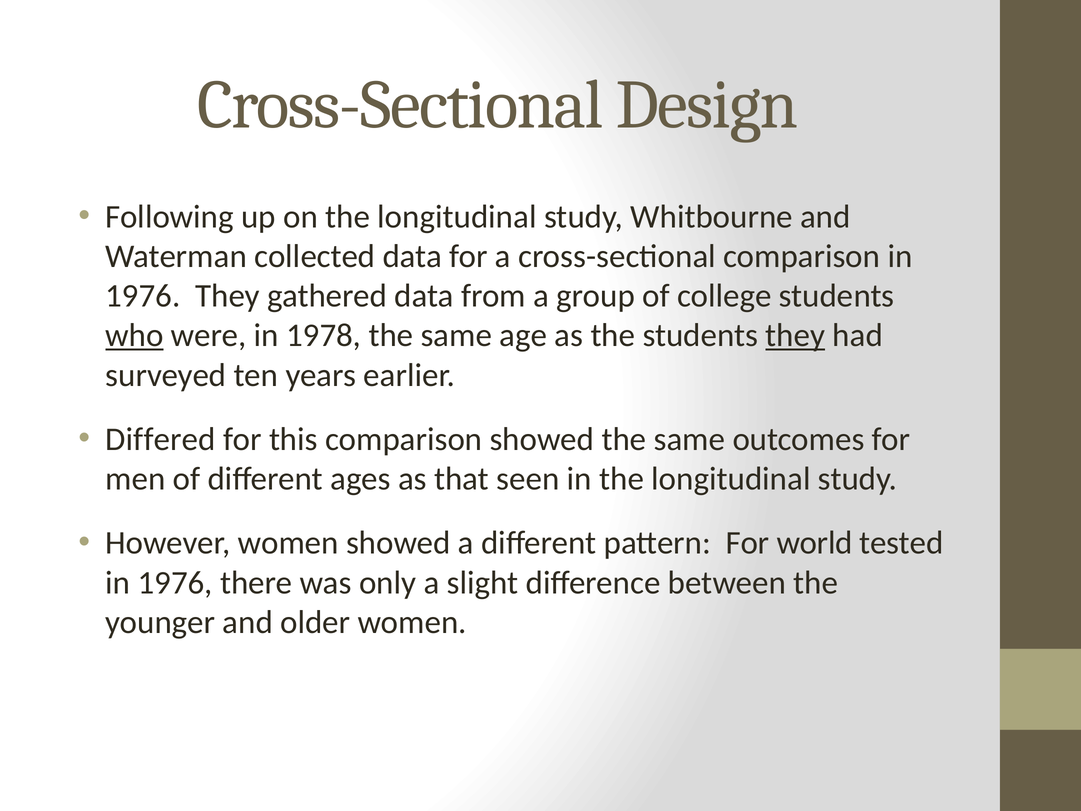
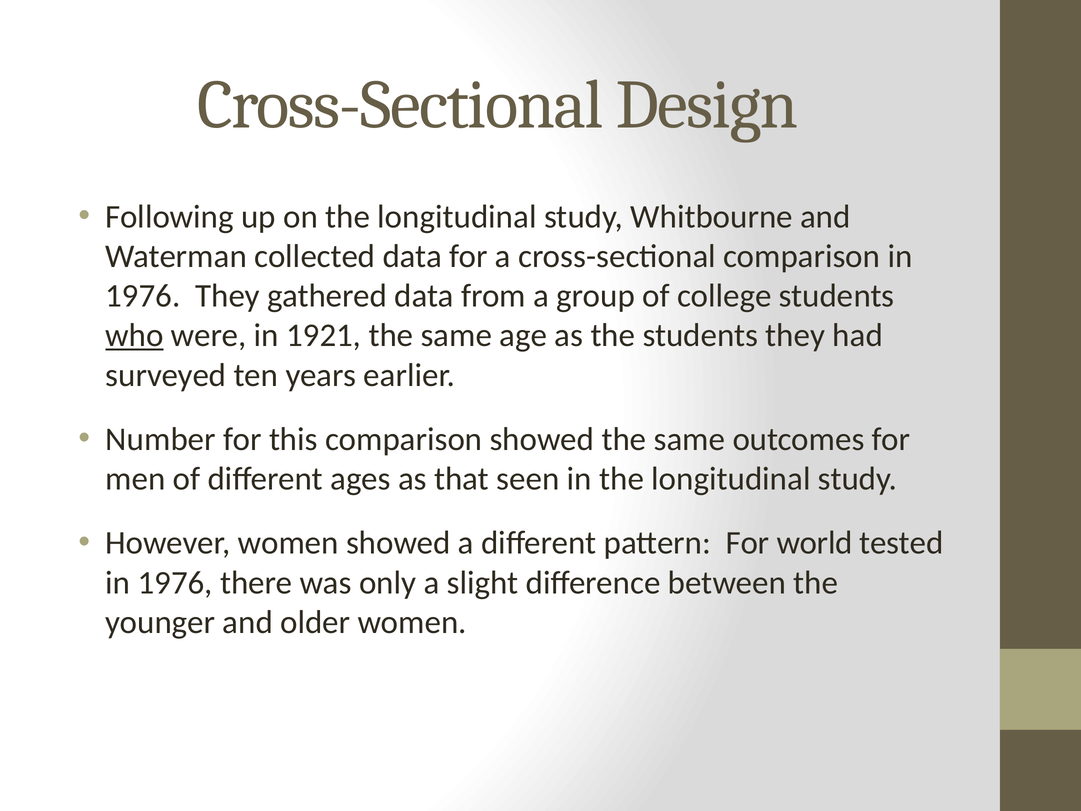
1978: 1978 -> 1921 (324, 335)
they underline: present -> none (795, 335)
Differed: Differed -> Number (161, 439)
